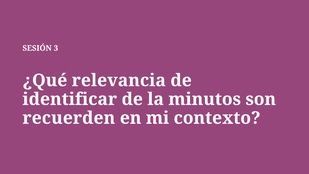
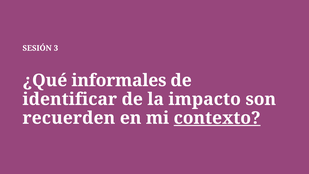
relevancia: relevancia -> informales (119, 80)
minutos: minutos -> impacto (205, 99)
contexto underline: none -> present (217, 118)
